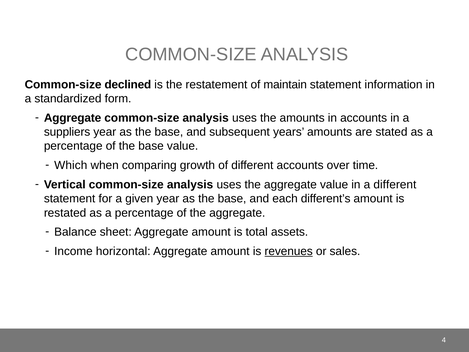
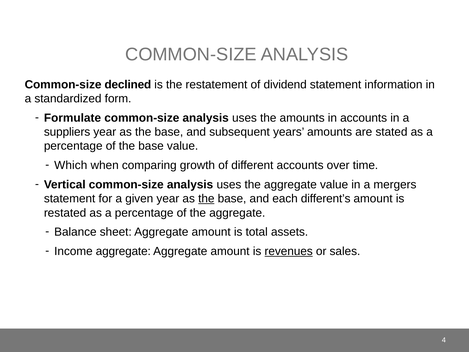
maintain: maintain -> dividend (285, 84)
Aggregate: Aggregate -> Formulate (72, 118)
a different: different -> mergers (395, 185)
the underline: none -> present (206, 199)
Income horizontal: horizontal -> aggregate (123, 251)
